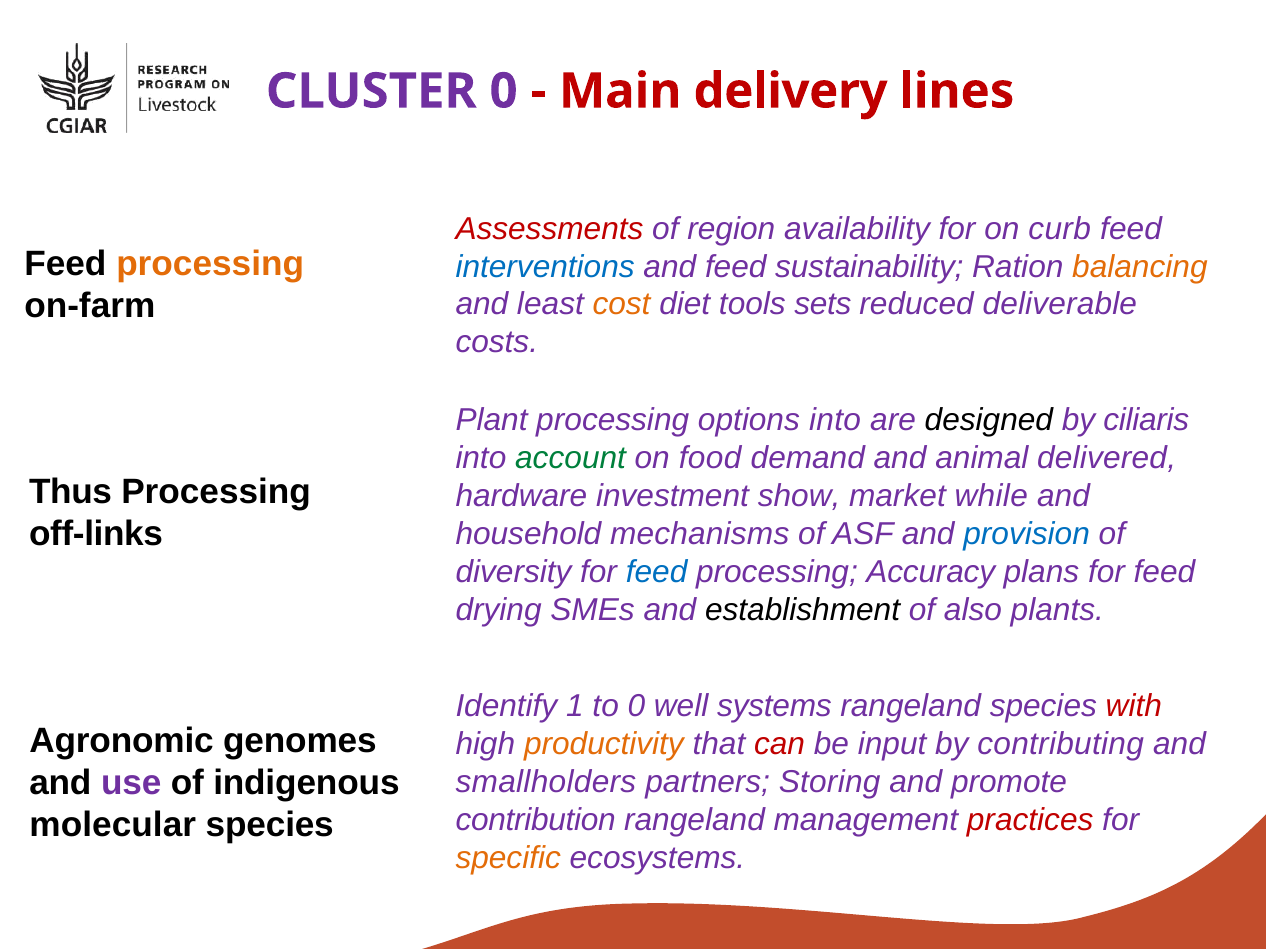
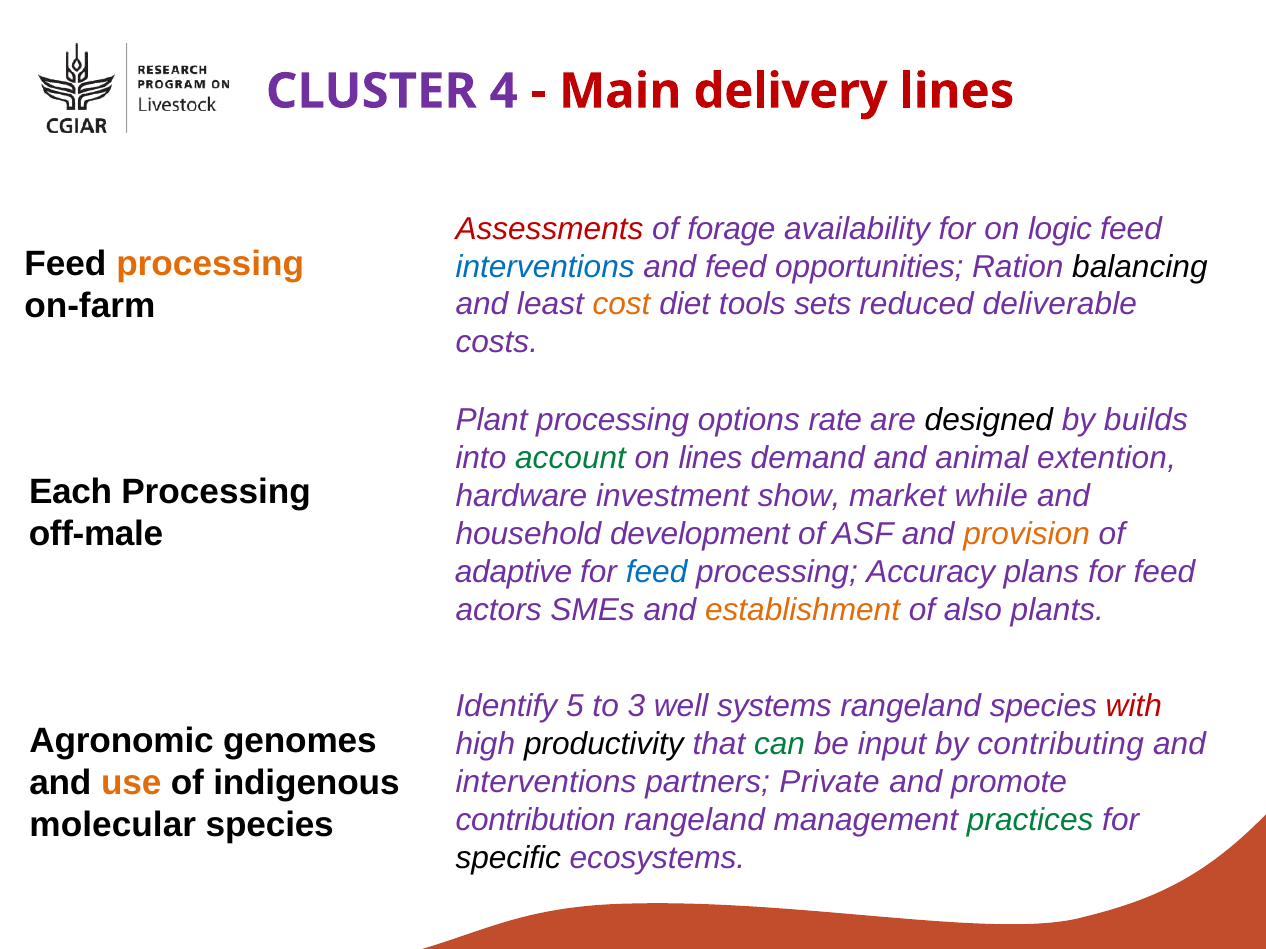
CLUSTER 0: 0 -> 4 (504, 91)
region: region -> forage (731, 229)
curb: curb -> logic (1060, 229)
sustainability: sustainability -> opportunities (869, 267)
balancing colour: orange -> black (1140, 267)
options into: into -> rate (835, 420)
ciliaris: ciliaris -> builds (1146, 420)
on food: food -> lines (710, 458)
delivered: delivered -> extention (1107, 458)
Thus: Thus -> Each (71, 492)
off-links: off-links -> off-male (96, 535)
mechanisms: mechanisms -> development (700, 534)
provision colour: blue -> orange (1027, 534)
diversity: diversity -> adaptive (514, 572)
drying: drying -> actors (499, 610)
establishment colour: black -> orange (803, 610)
1: 1 -> 5 (575, 707)
to 0: 0 -> 3 (636, 707)
productivity colour: orange -> black (604, 745)
can colour: red -> green (780, 745)
use colour: purple -> orange (131, 783)
smallholders: smallholders -> interventions (546, 783)
Storing: Storing -> Private (830, 783)
practices colour: red -> green (1030, 820)
specific colour: orange -> black (508, 858)
